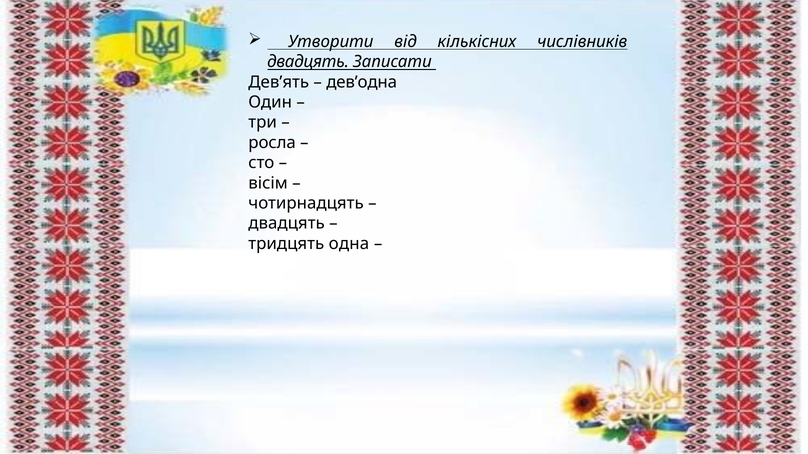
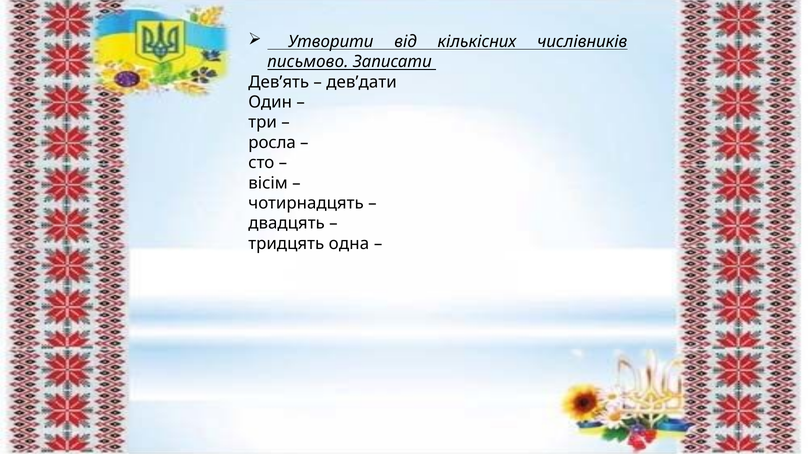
двадцять: двадцять -> письмово (308, 62)
дев’одна: дев’одна -> дев’дати (362, 82)
